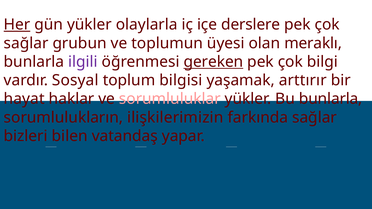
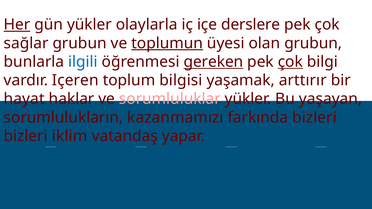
toplumun underline: none -> present (167, 43)
olan meraklı: meraklı -> grubun (313, 43)
ilgili colour: purple -> blue (83, 62)
çok underline: none -> present (290, 62)
Sosyal: Sosyal -> Içeren (75, 80)
Bu bunlarla: bunlarla -> yaşayan (331, 99)
ilişkilerimizin: ilişkilerimizin -> kazanmamızı (175, 118)
farkında sağlar: sağlar -> bizleri (314, 118)
bilen: bilen -> iklim (70, 136)
